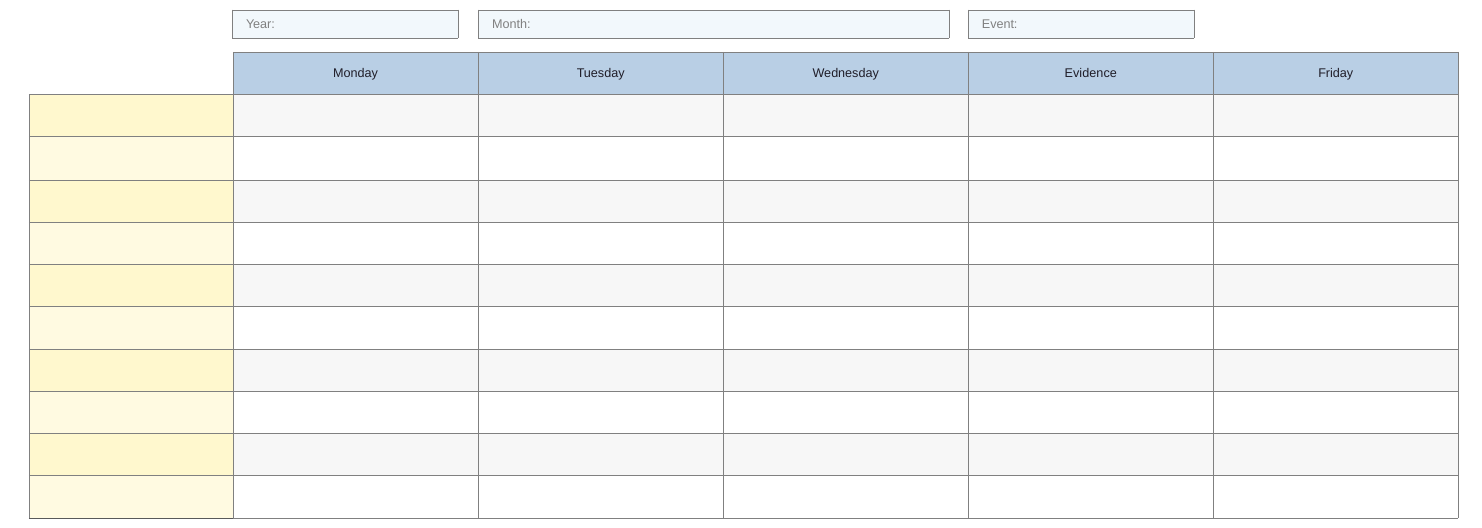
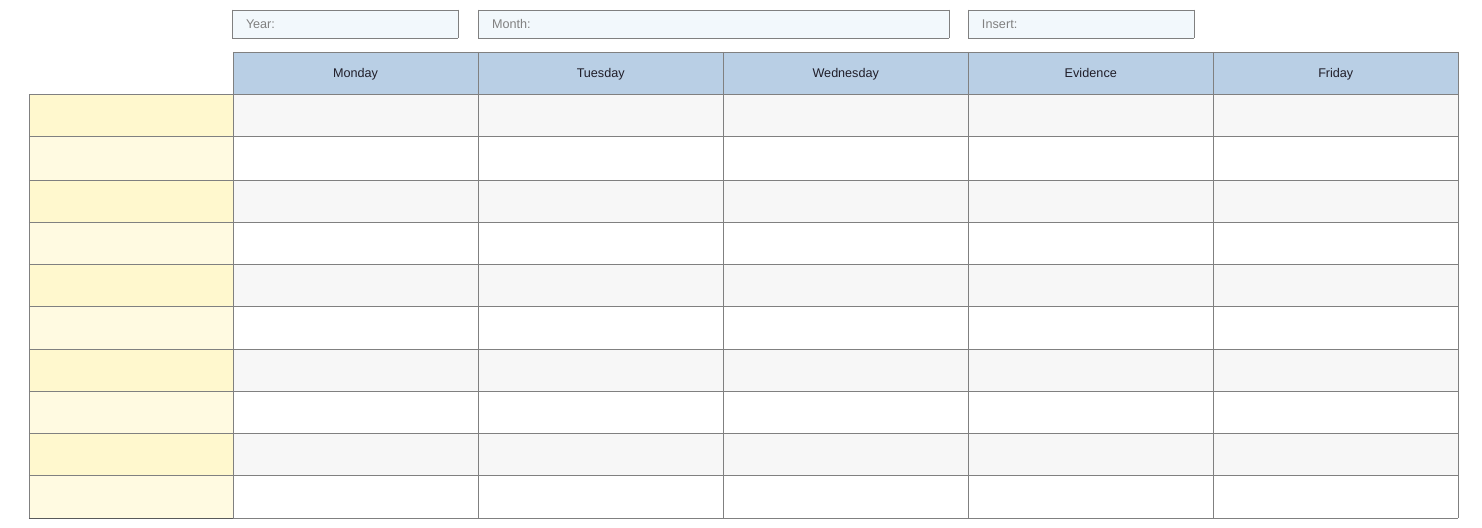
Event: Event -> Insert (1000, 24)
